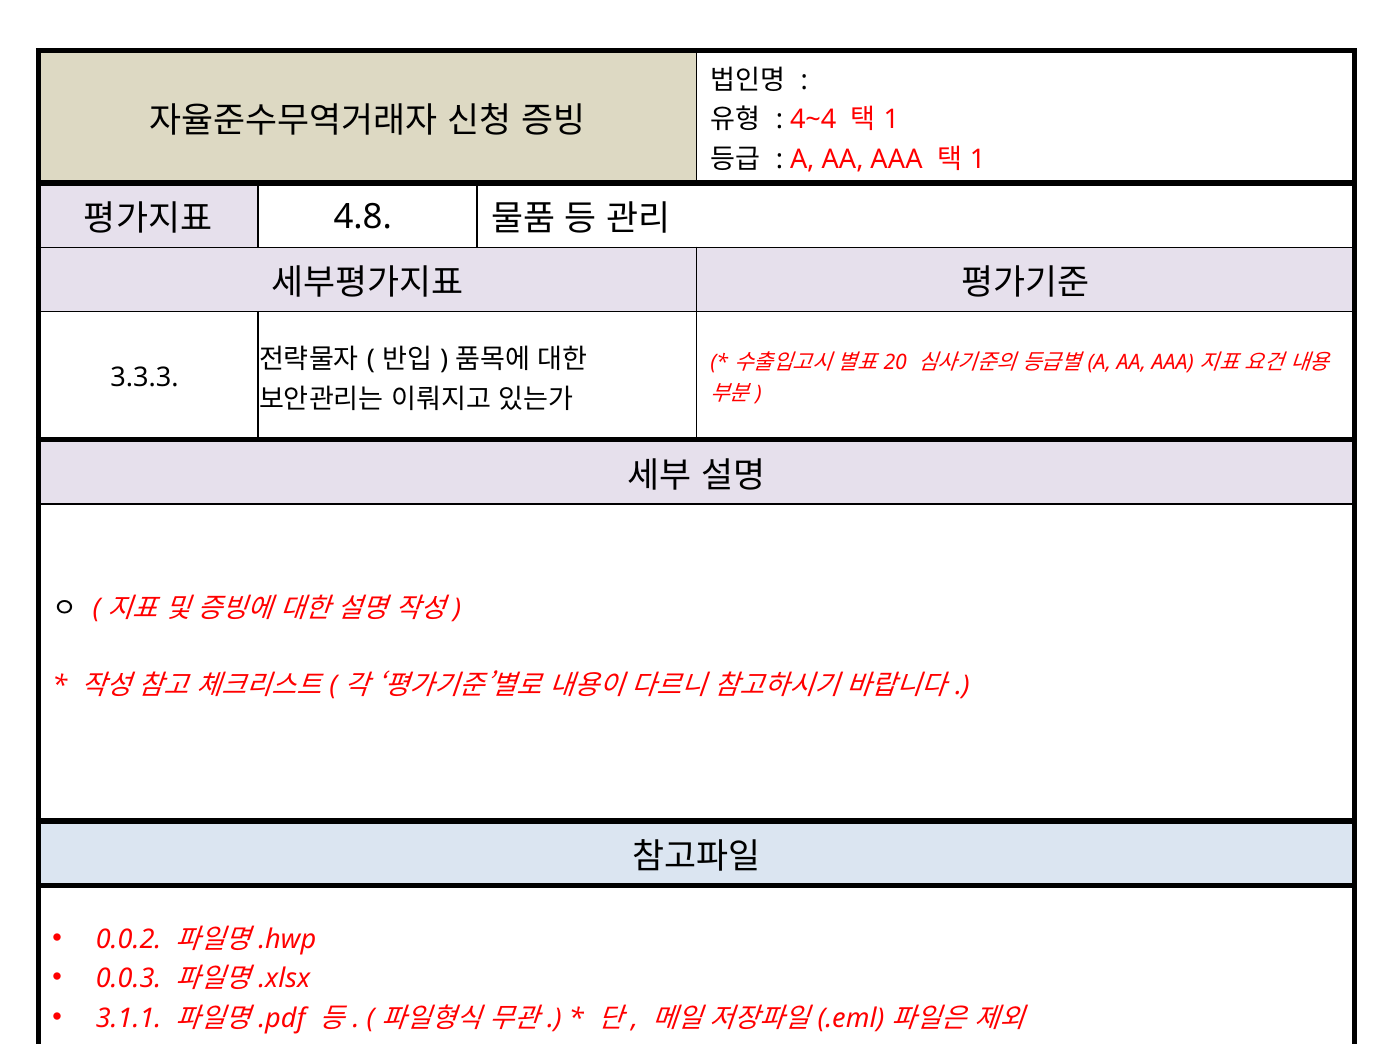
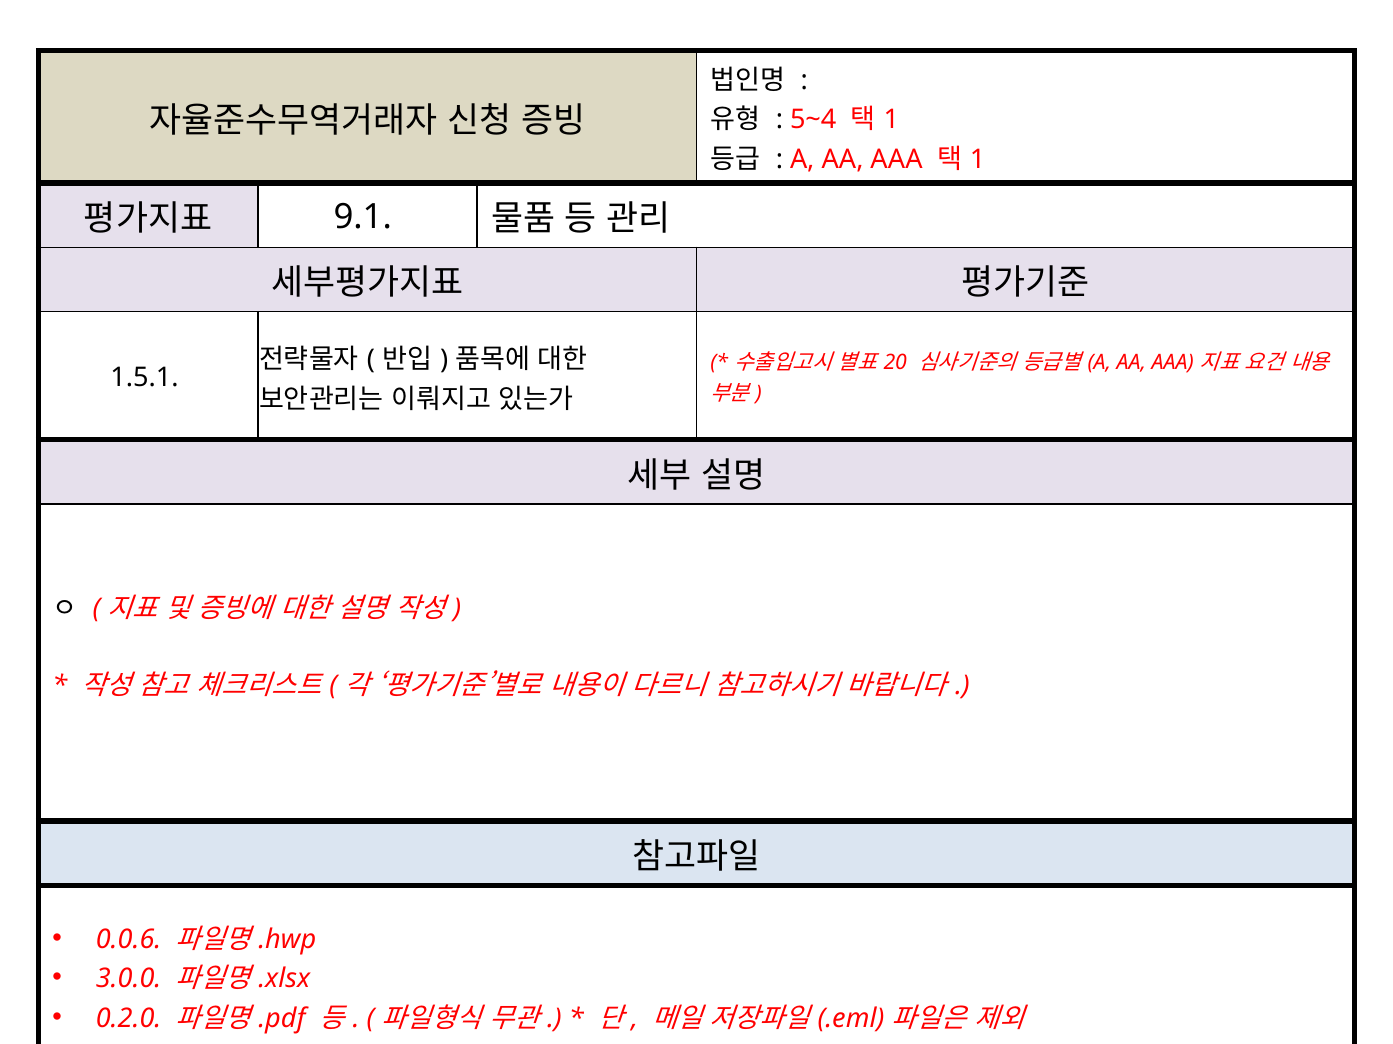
4~4: 4~4 -> 5~4 (813, 120)
4.8: 4.8 -> 9.1 (363, 217)
3.3.3: 3.3.3 -> 1.5.1 (144, 378)
0.0.2: 0.0.2 -> 0.0.6 (129, 940)
0.0.3: 0.0.3 -> 3.0.0 (129, 980)
3.1.1: 3.1.1 -> 0.2.0 (129, 1019)
